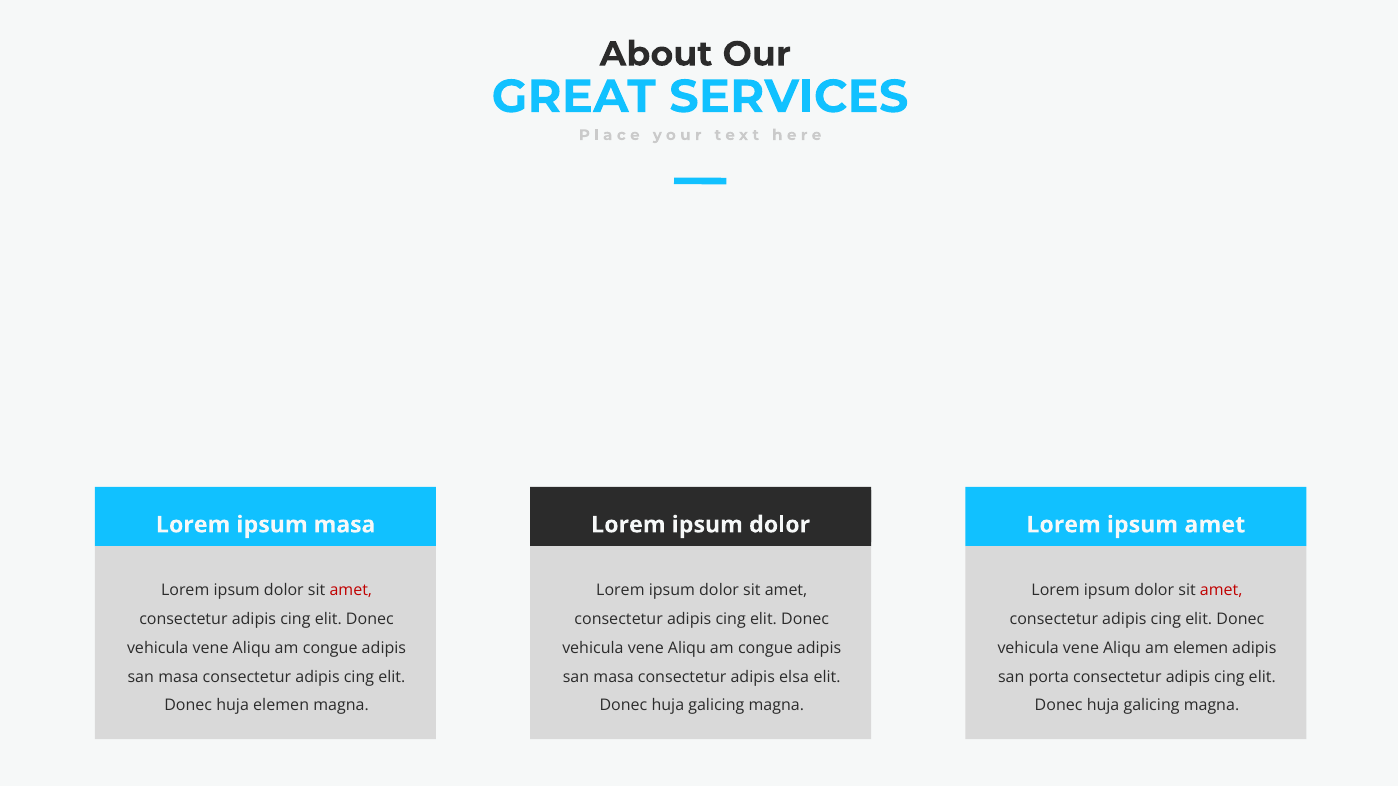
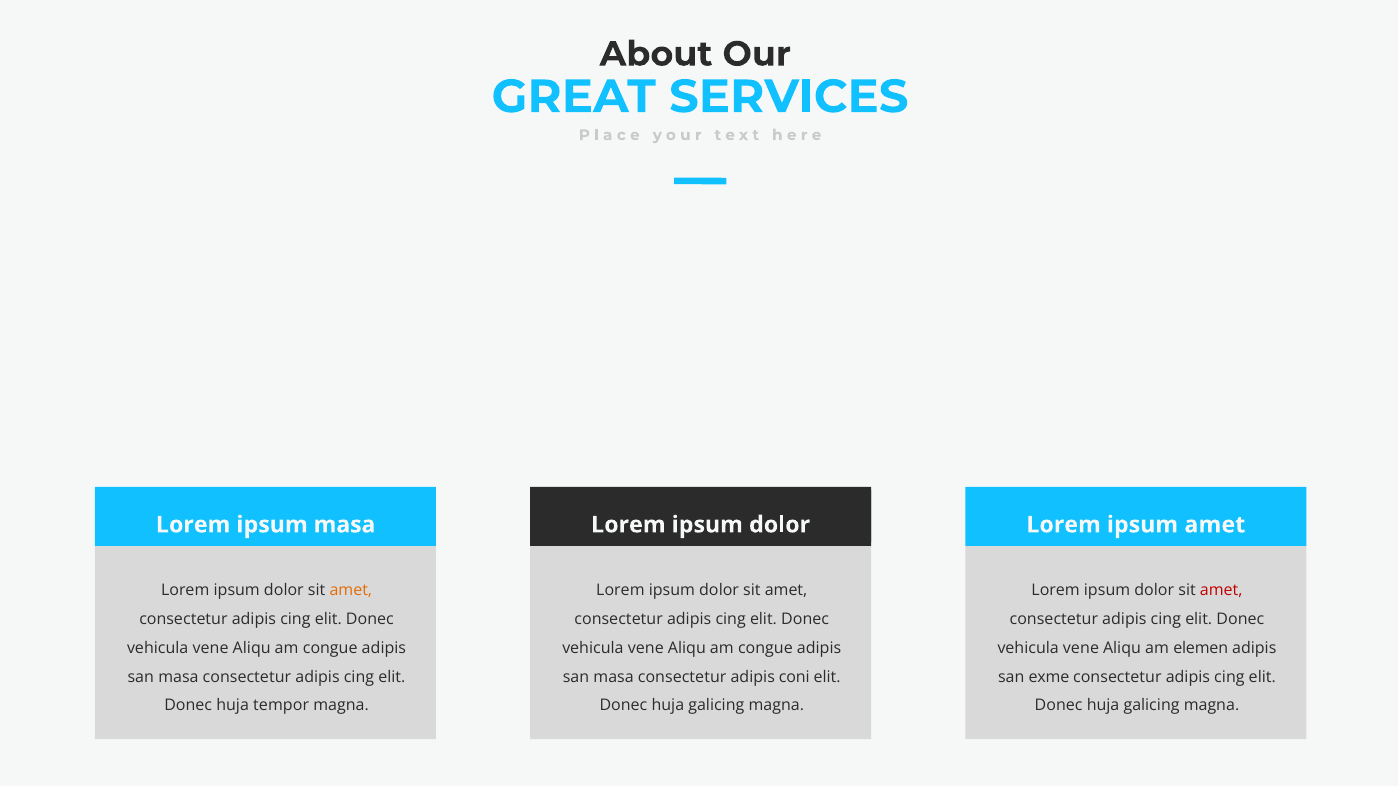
amet colour: red -> orange (351, 591)
elsa: elsa -> coni (794, 677)
porta: porta -> exme (1049, 677)
huja elemen: elemen -> tempor (281, 706)
